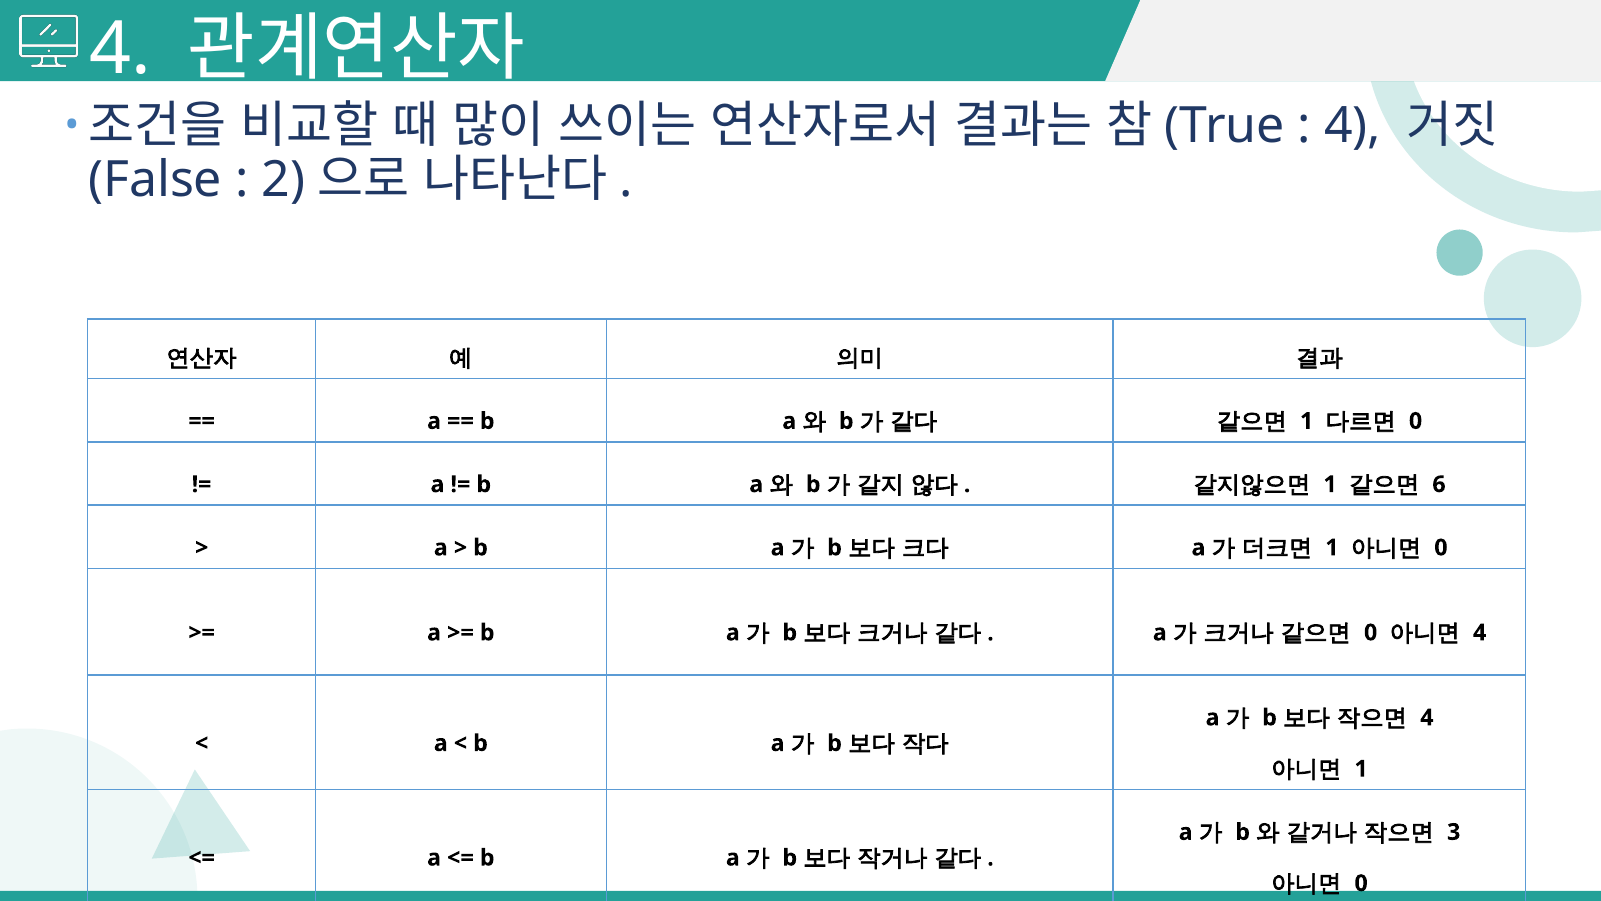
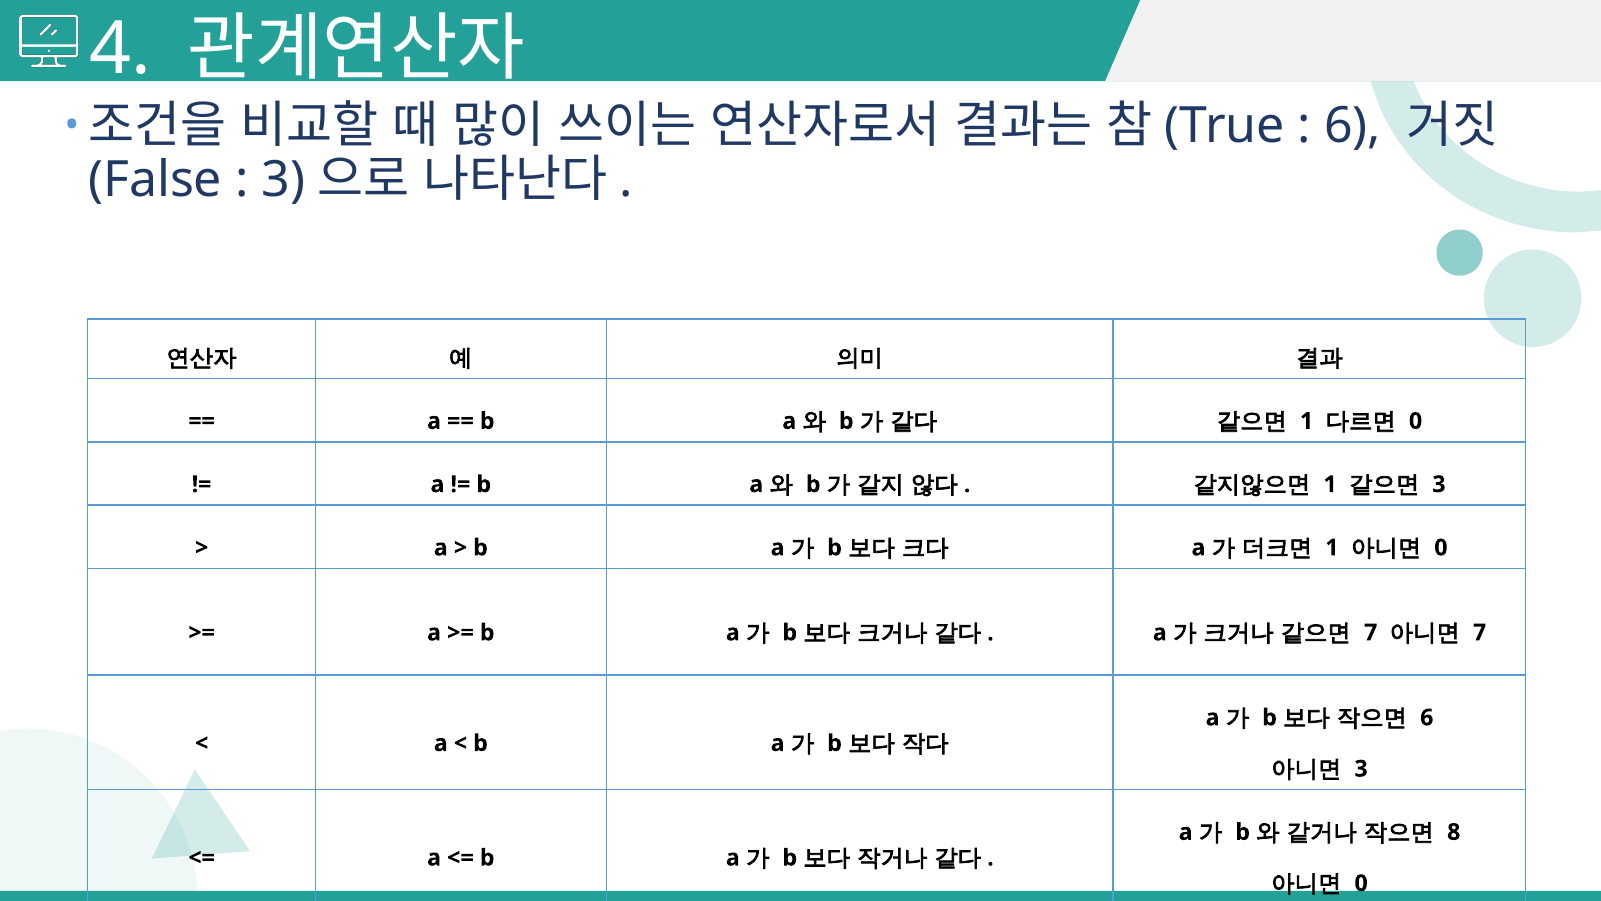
4: 4 -> 6 (1353, 125)
2: 2 -> 3 (283, 179)
6: 6 -> 3 (1439, 484)
0: 0 -> 7 (1371, 632)
4: 4 -> 7 (1480, 632)
4: 4 -> 6 (1427, 717)
1: 1 -> 3 (1361, 769)
3: 3 -> 8 (1454, 832)
